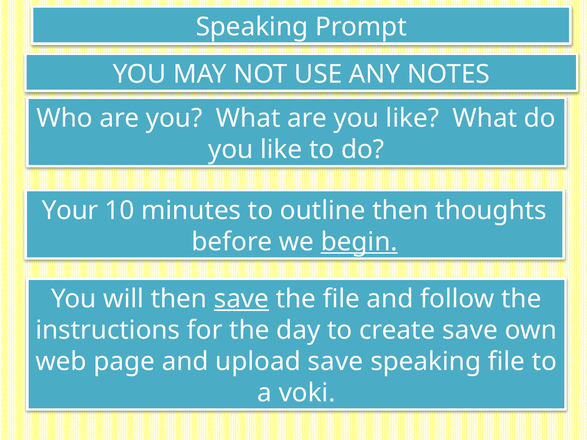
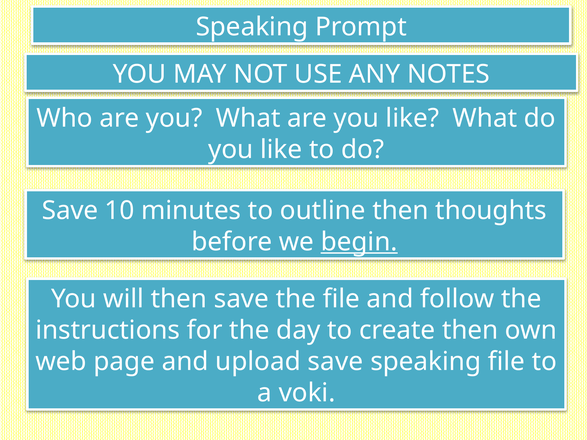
Your: Your -> Save (70, 211)
save underline: present -> none (241, 299)
create save: save -> then (470, 330)
